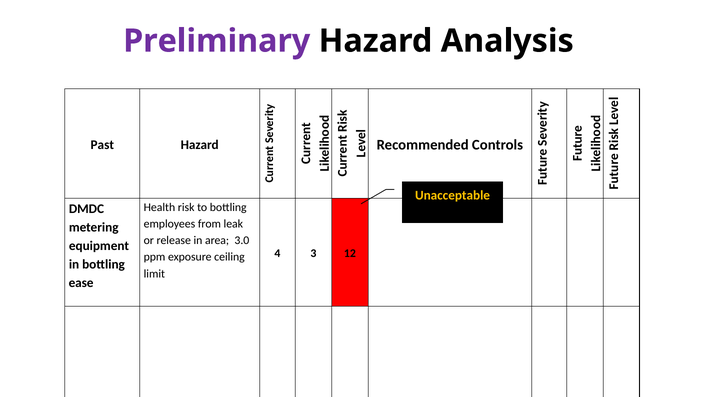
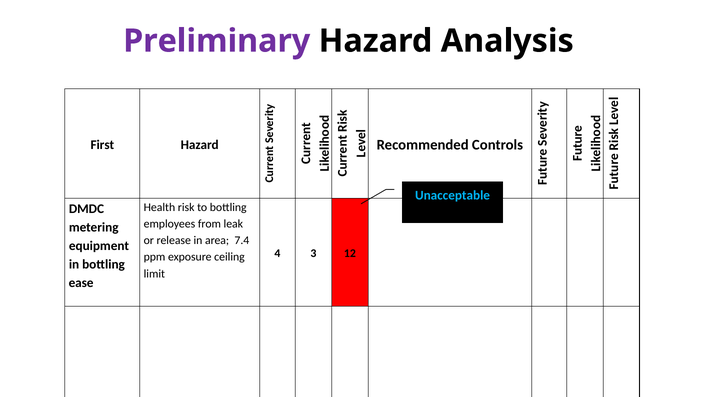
Past: Past -> First (102, 145)
Unacceptable colour: yellow -> light blue (453, 195)
3.0: 3.0 -> 7.4 (242, 241)
